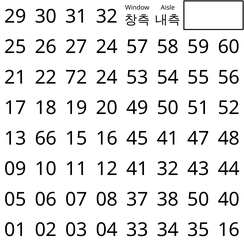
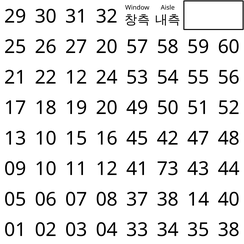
27 24: 24 -> 20 (107, 47)
22 72: 72 -> 12 (76, 77)
13 66: 66 -> 10 (46, 138)
45 41: 41 -> 42 (168, 138)
41 32: 32 -> 73 (168, 169)
38 50: 50 -> 14 (198, 199)
35 16: 16 -> 38 (229, 230)
